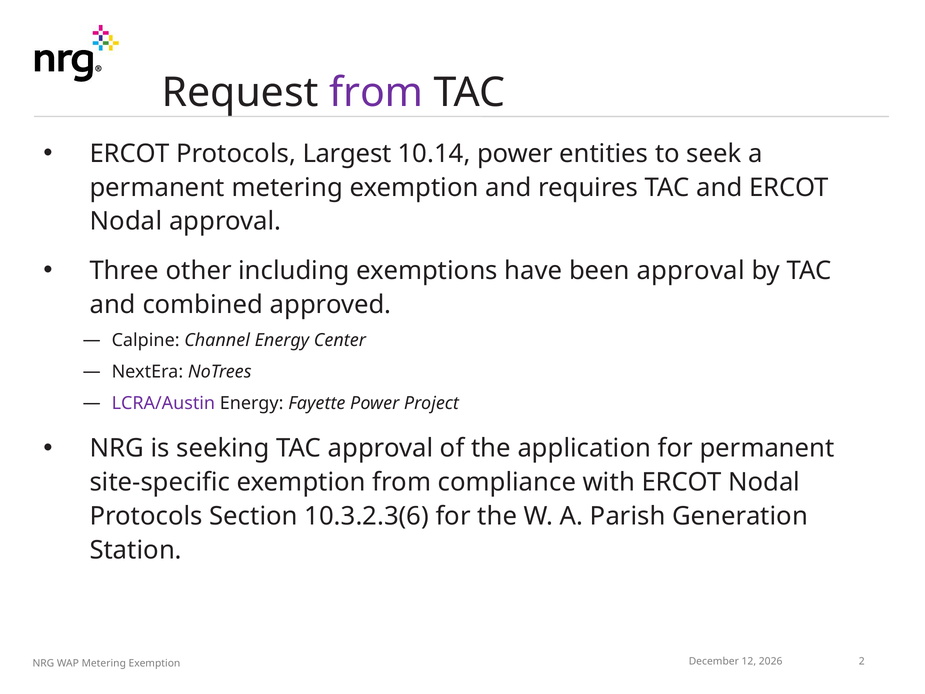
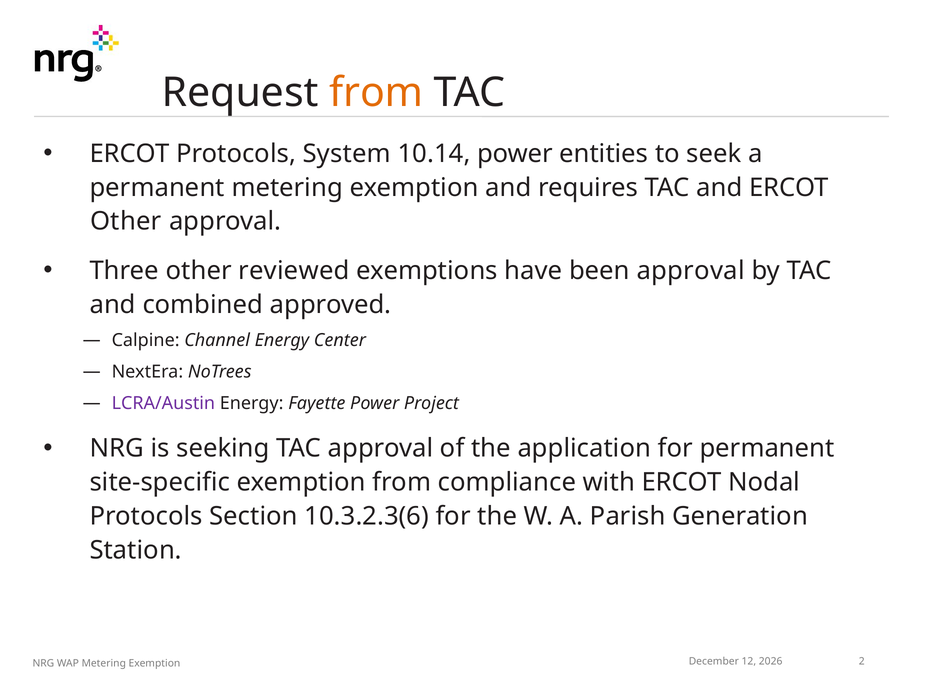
from colour: purple -> orange (376, 93)
Largest: Largest -> System (347, 154)
Nodal: Nodal -> Other (126, 221)
including: including -> reviewed (294, 271)
